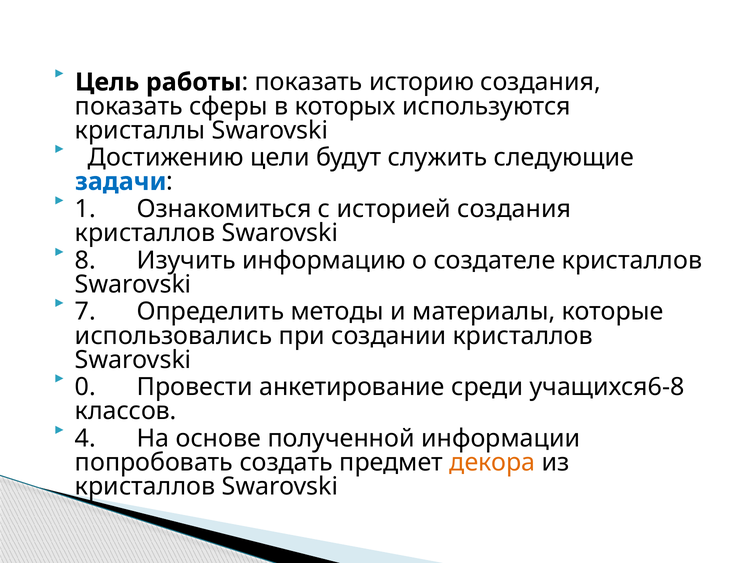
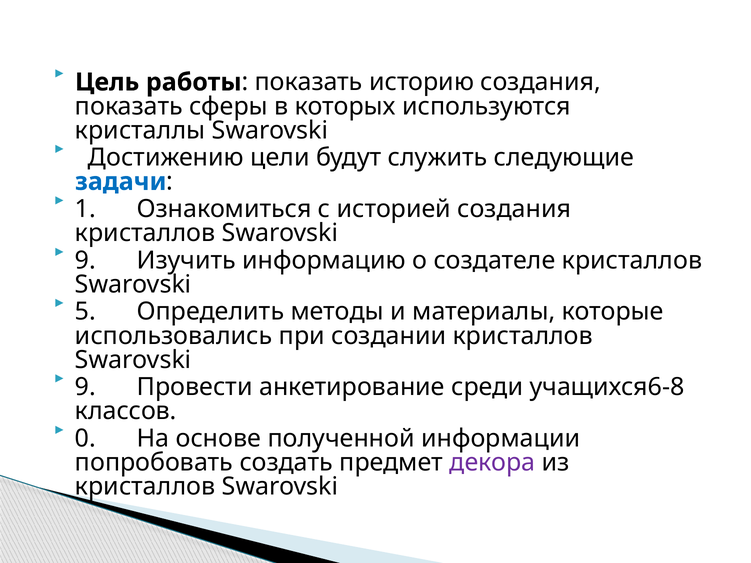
8: 8 -> 9 (85, 260)
7: 7 -> 5 (85, 312)
0: 0 -> 9 (85, 387)
4: 4 -> 0 (85, 439)
декора colour: orange -> purple (492, 463)
